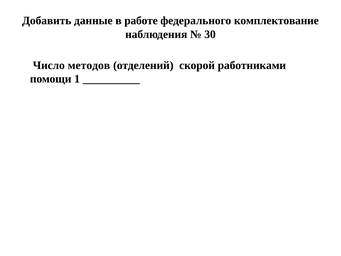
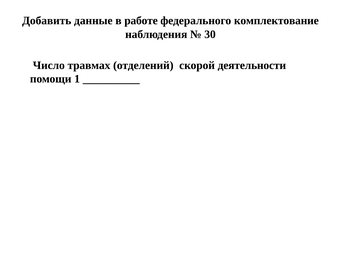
методов: методов -> травмах (89, 65)
работниками: работниками -> деятельности (252, 65)
